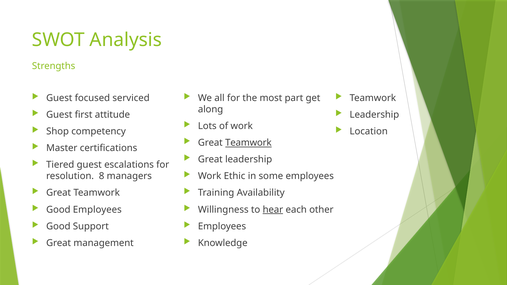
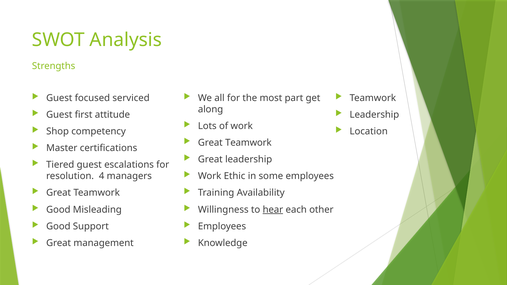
Teamwork underline: present -> none (248, 143)
8: 8 -> 4 (102, 176)
Good Employees: Employees -> Misleading (97, 210)
